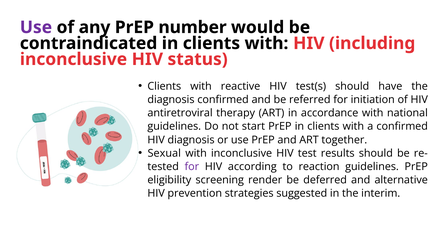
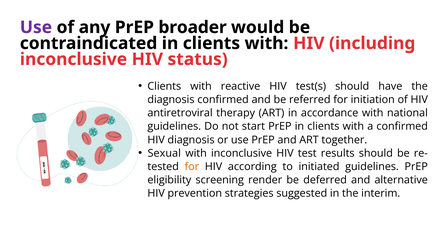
number: number -> broader (193, 27)
for colour: purple -> orange (192, 167)
reaction: reaction -> initiated (319, 167)
